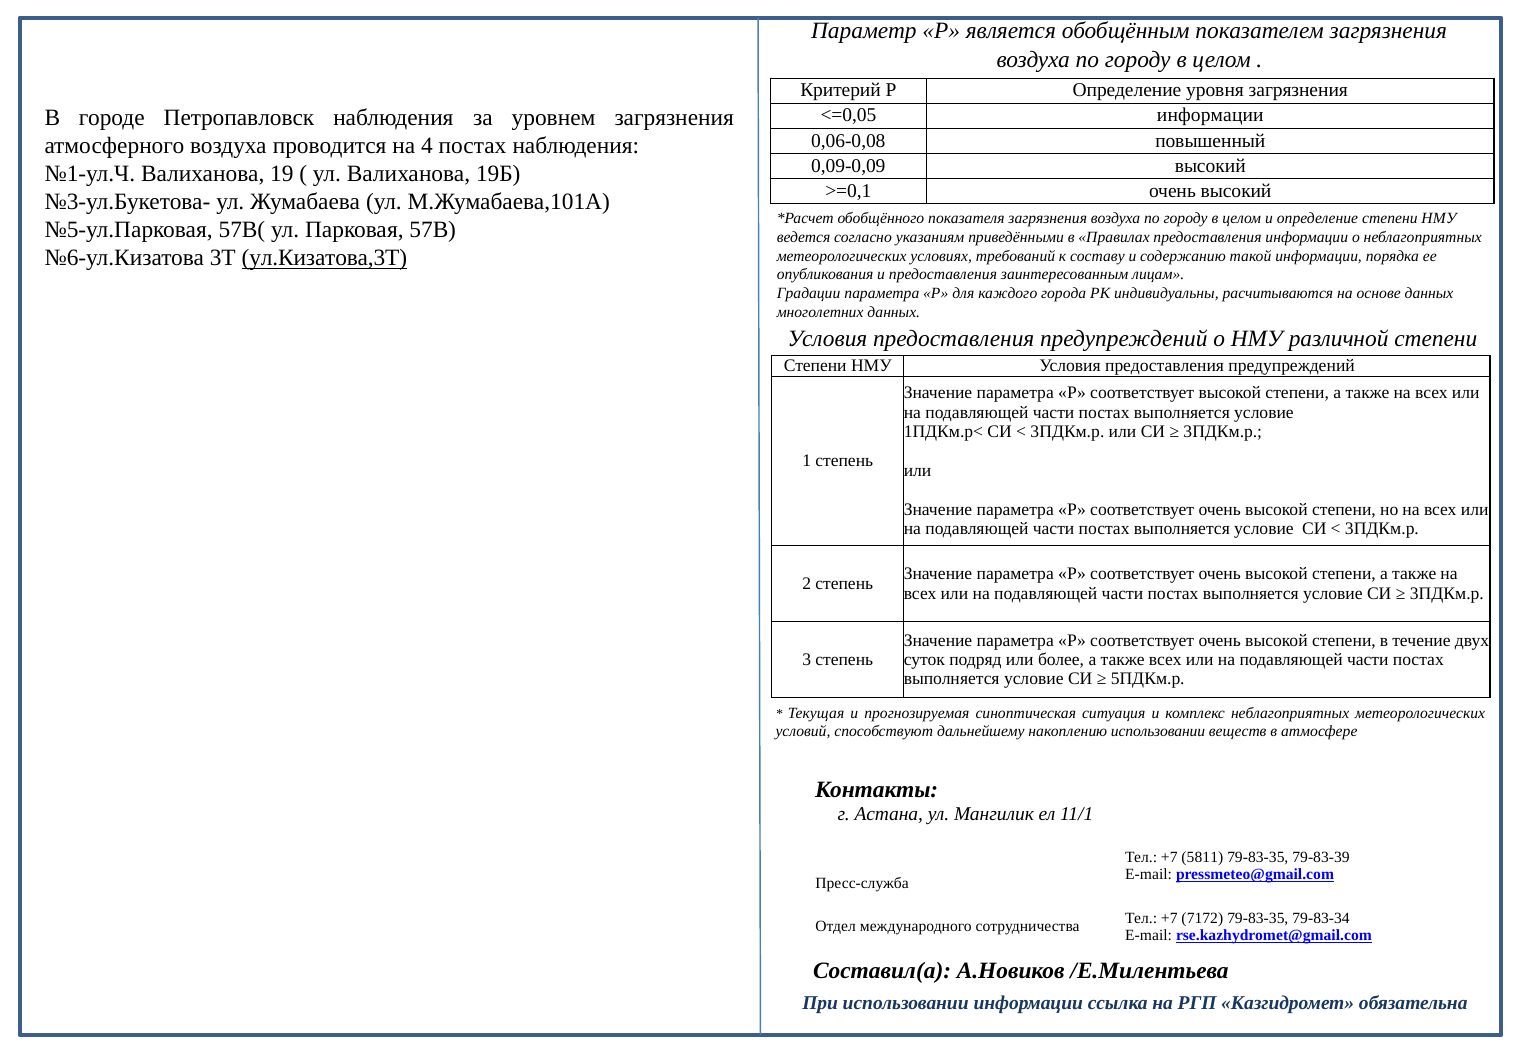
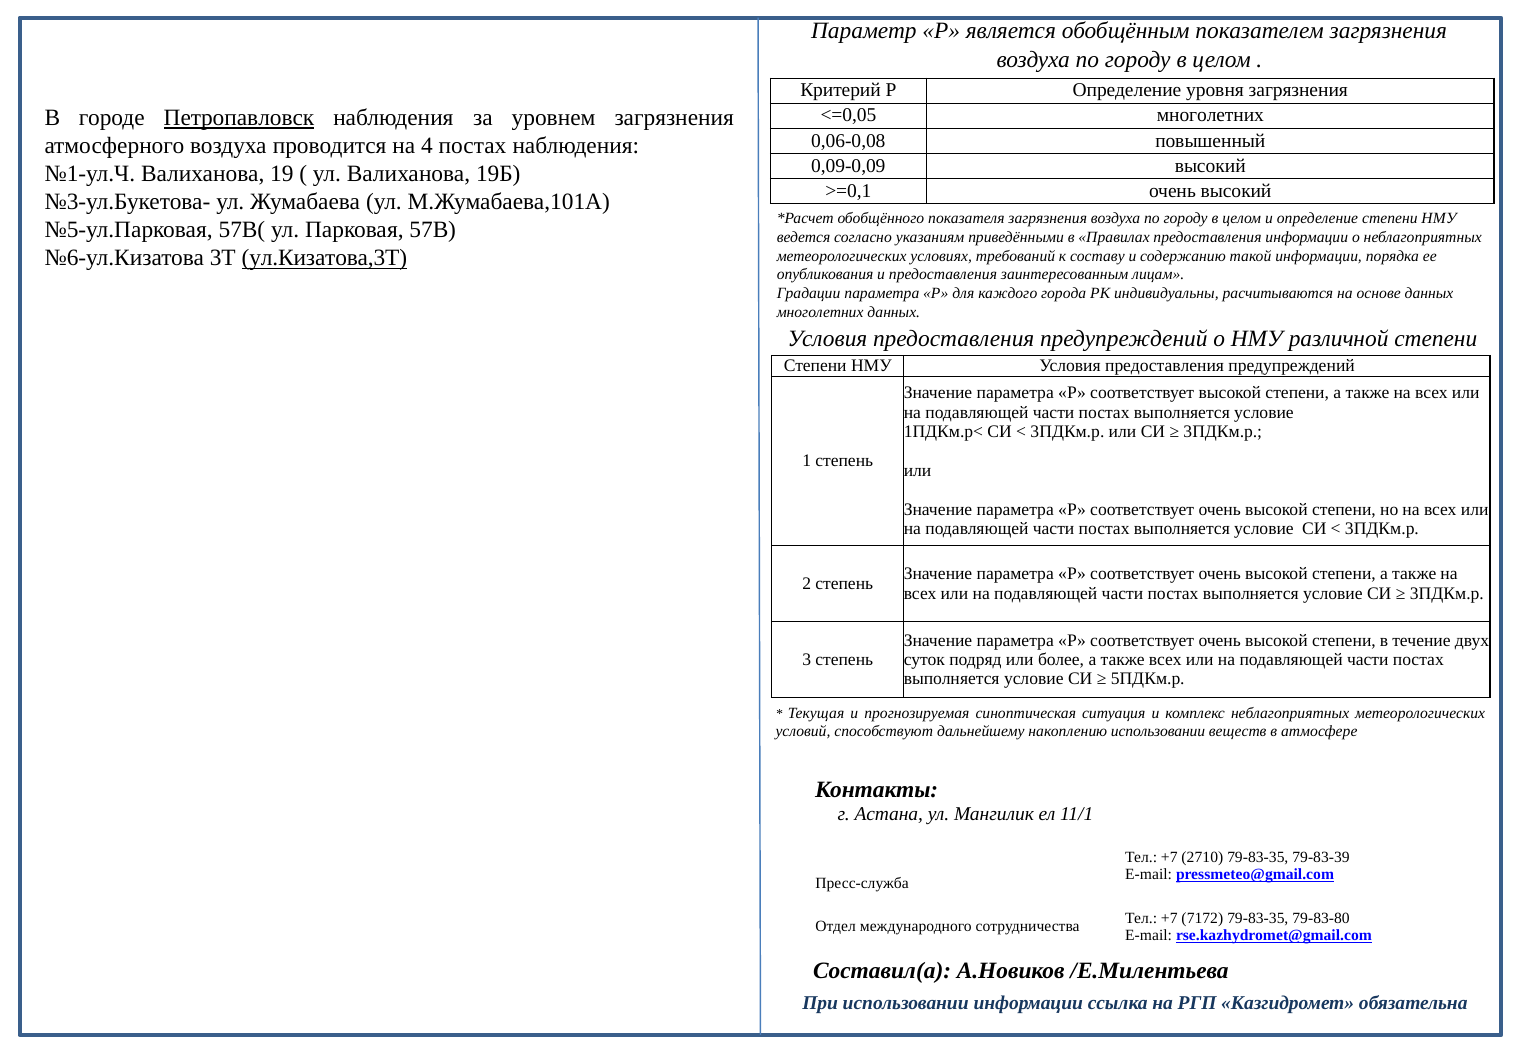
<=0,05 информации: информации -> многолетних (1210, 116)
Петропавловск underline: none -> present (239, 118)
5811: 5811 -> 2710 (1202, 857)
79-83-34: 79-83-34 -> 79-83-80 (1321, 918)
